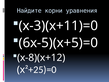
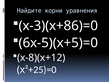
х-3)(х+11)=0: х-3)(х+11)=0 -> х-3)(х+86)=0 (58, 26)
